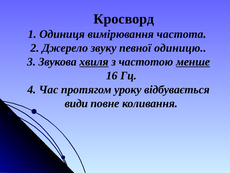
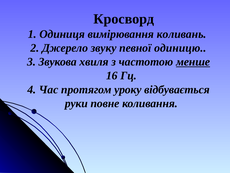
частота: частота -> коливань (182, 34)
хвиля underline: present -> none (94, 62)
види: види -> руки (76, 103)
